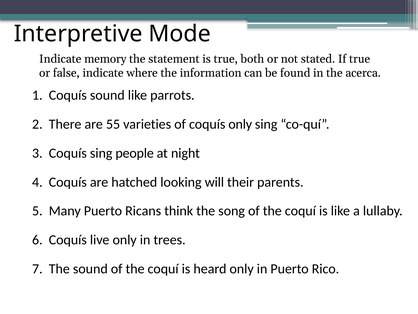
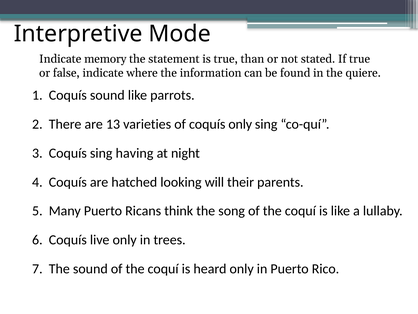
both: both -> than (252, 59)
acerca: acerca -> quiere (363, 73)
55: 55 -> 13 (113, 124)
people: people -> having (135, 153)
